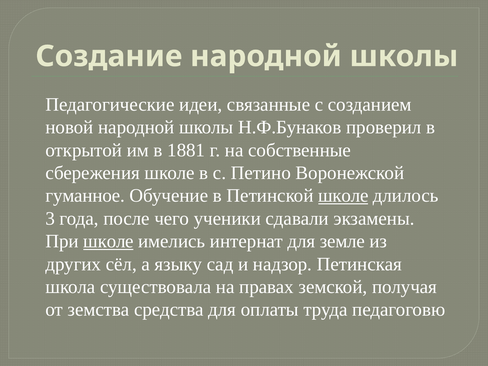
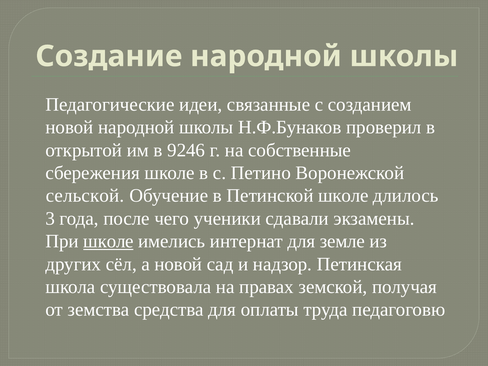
1881: 1881 -> 9246 (186, 150)
гуманное: гуманное -> сельской (85, 196)
школе underline: present -> none (343, 196)
а языку: языку -> новой (178, 264)
